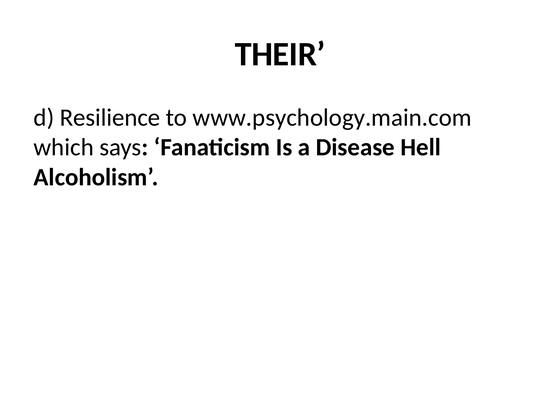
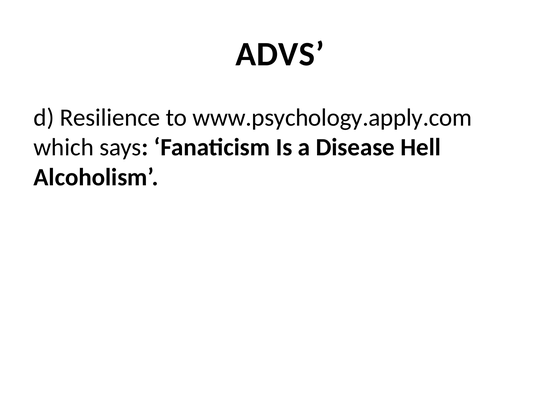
THEIR: THEIR -> ADVS (280, 54)
www.psychology.main.com: www.psychology.main.com -> www.psychology.apply.com (332, 117)
